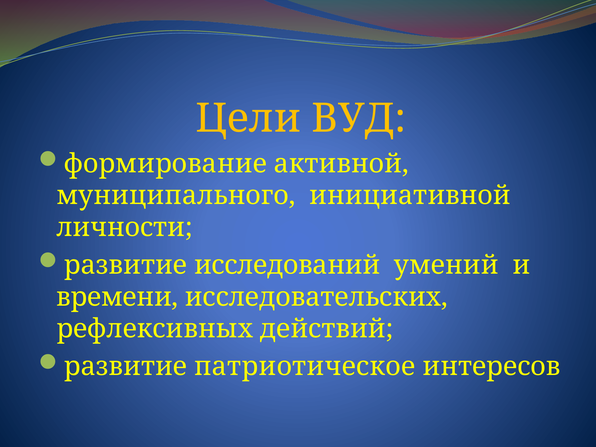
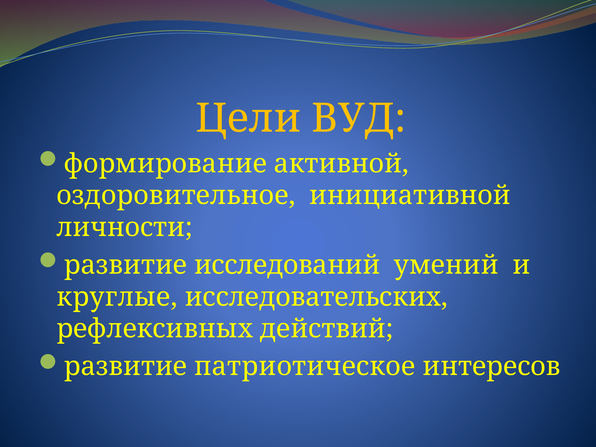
муниципального: муниципального -> оздоровительное (176, 196)
времени: времени -> круглые (117, 297)
